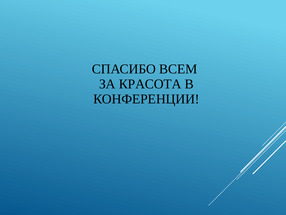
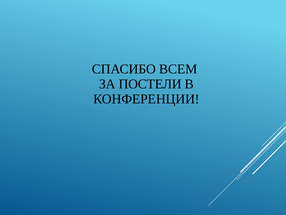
КРАСОТА: КРАСОТА -> ПОСТЕЛИ (150, 84)
